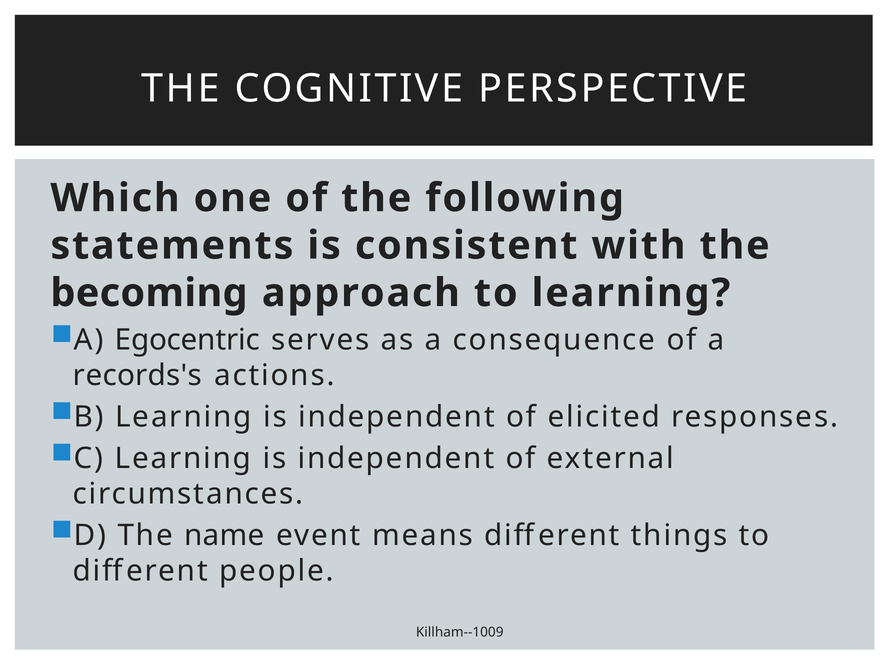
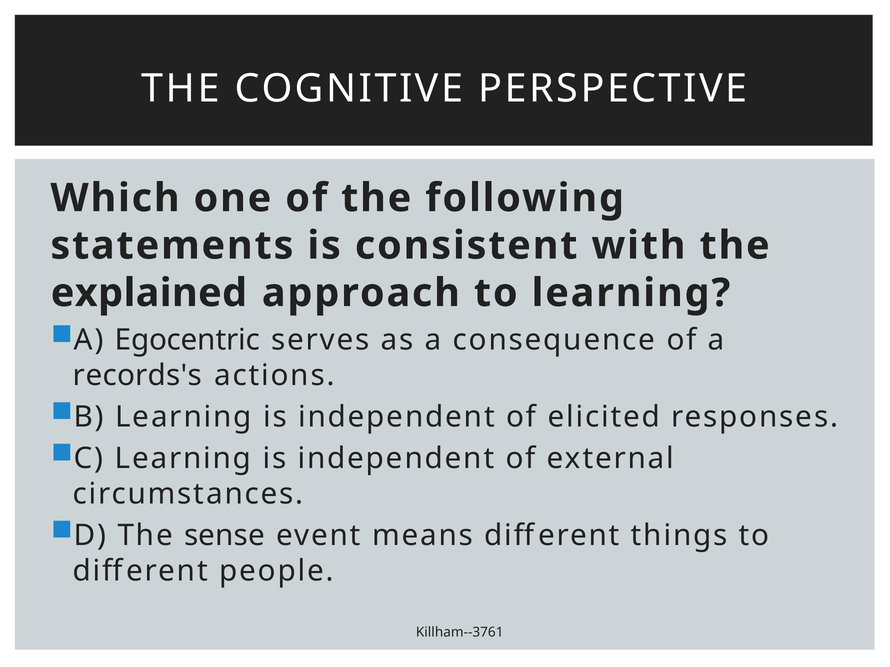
becoming: becoming -> explained (149, 293)
name: name -> sense (224, 536)
Killham--1009: Killham--1009 -> Killham--3761 (460, 633)
